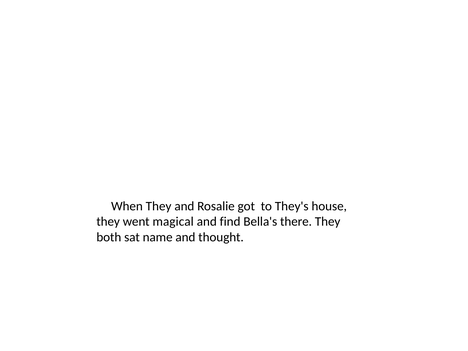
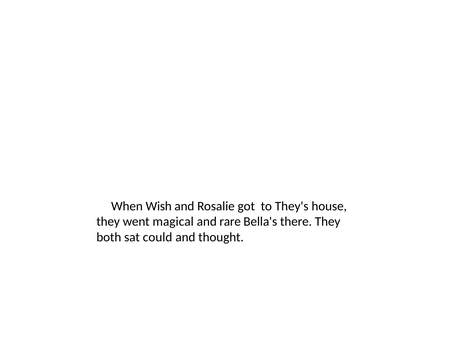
When They: They -> Wish (159, 206)
find: find -> rare (230, 222)
name: name -> could (158, 237)
